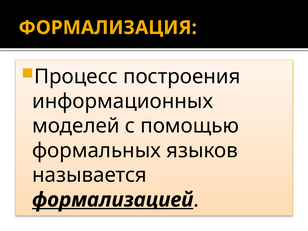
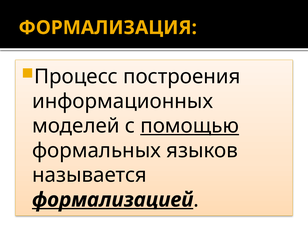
помощью underline: none -> present (190, 126)
